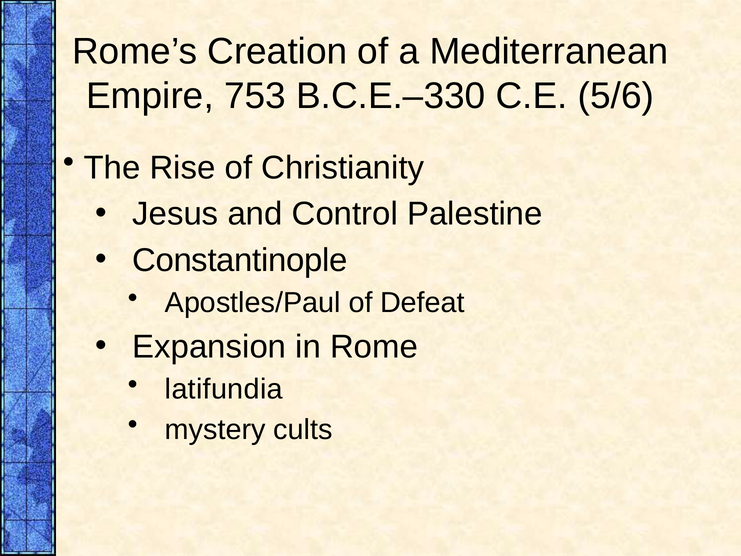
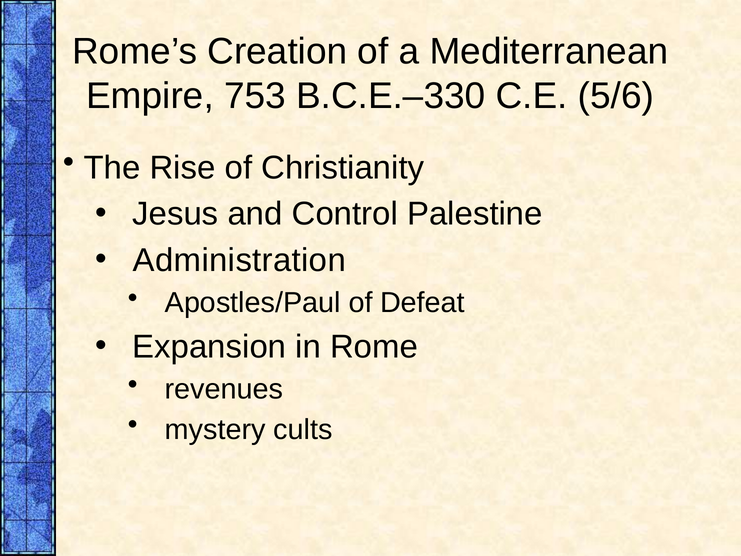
Constantinople: Constantinople -> Administration (239, 260)
latifundia: latifundia -> revenues (224, 389)
